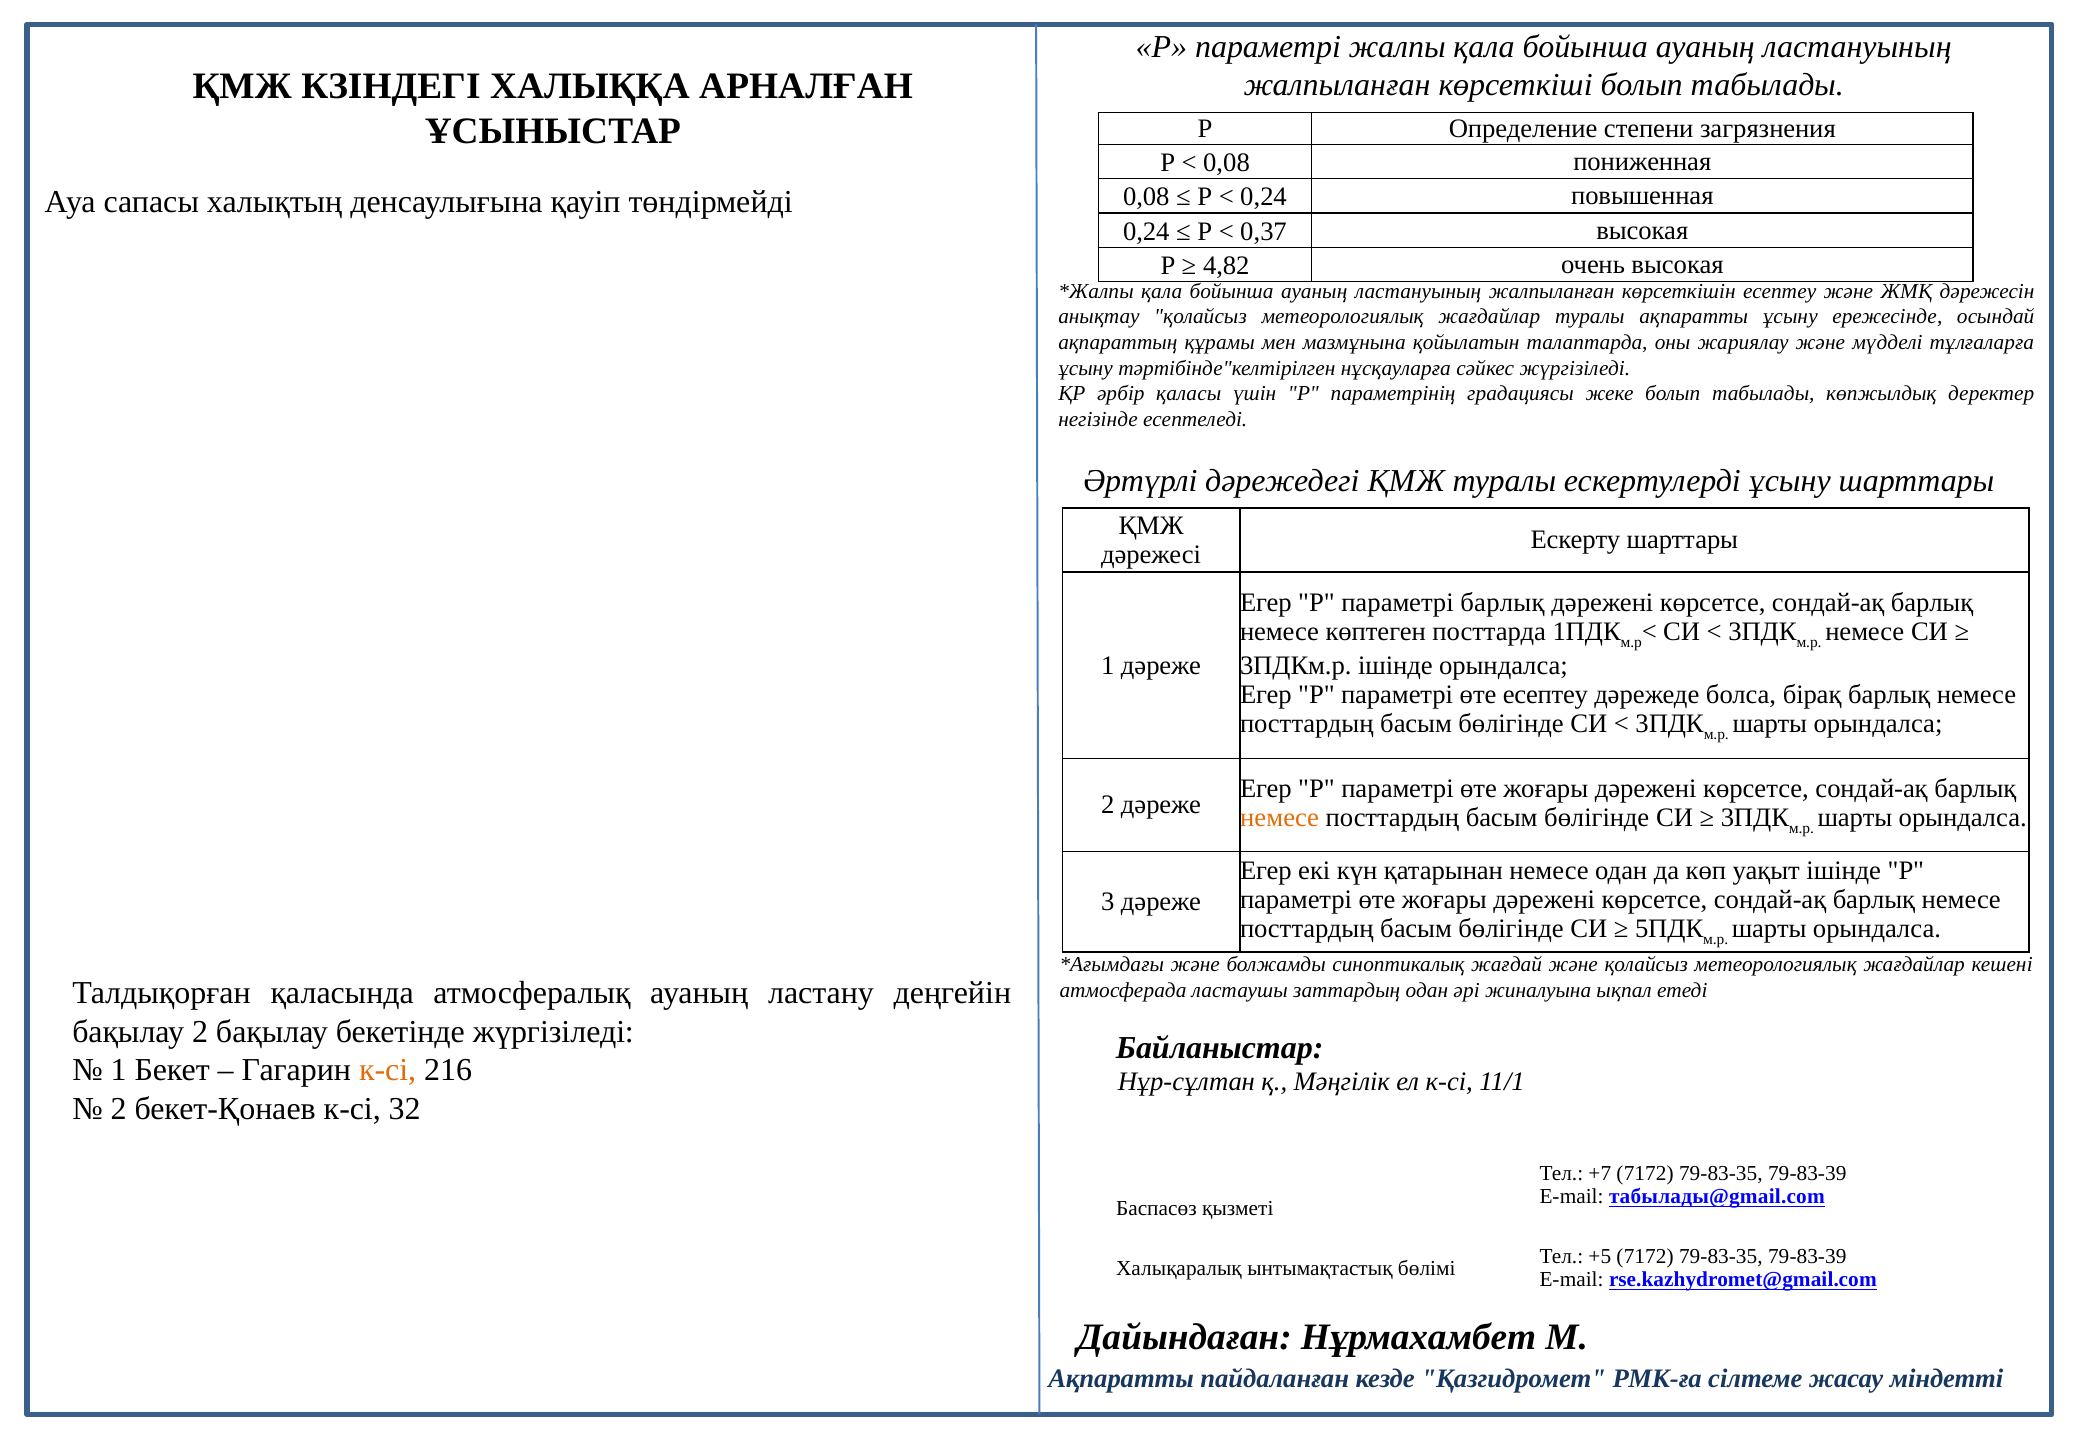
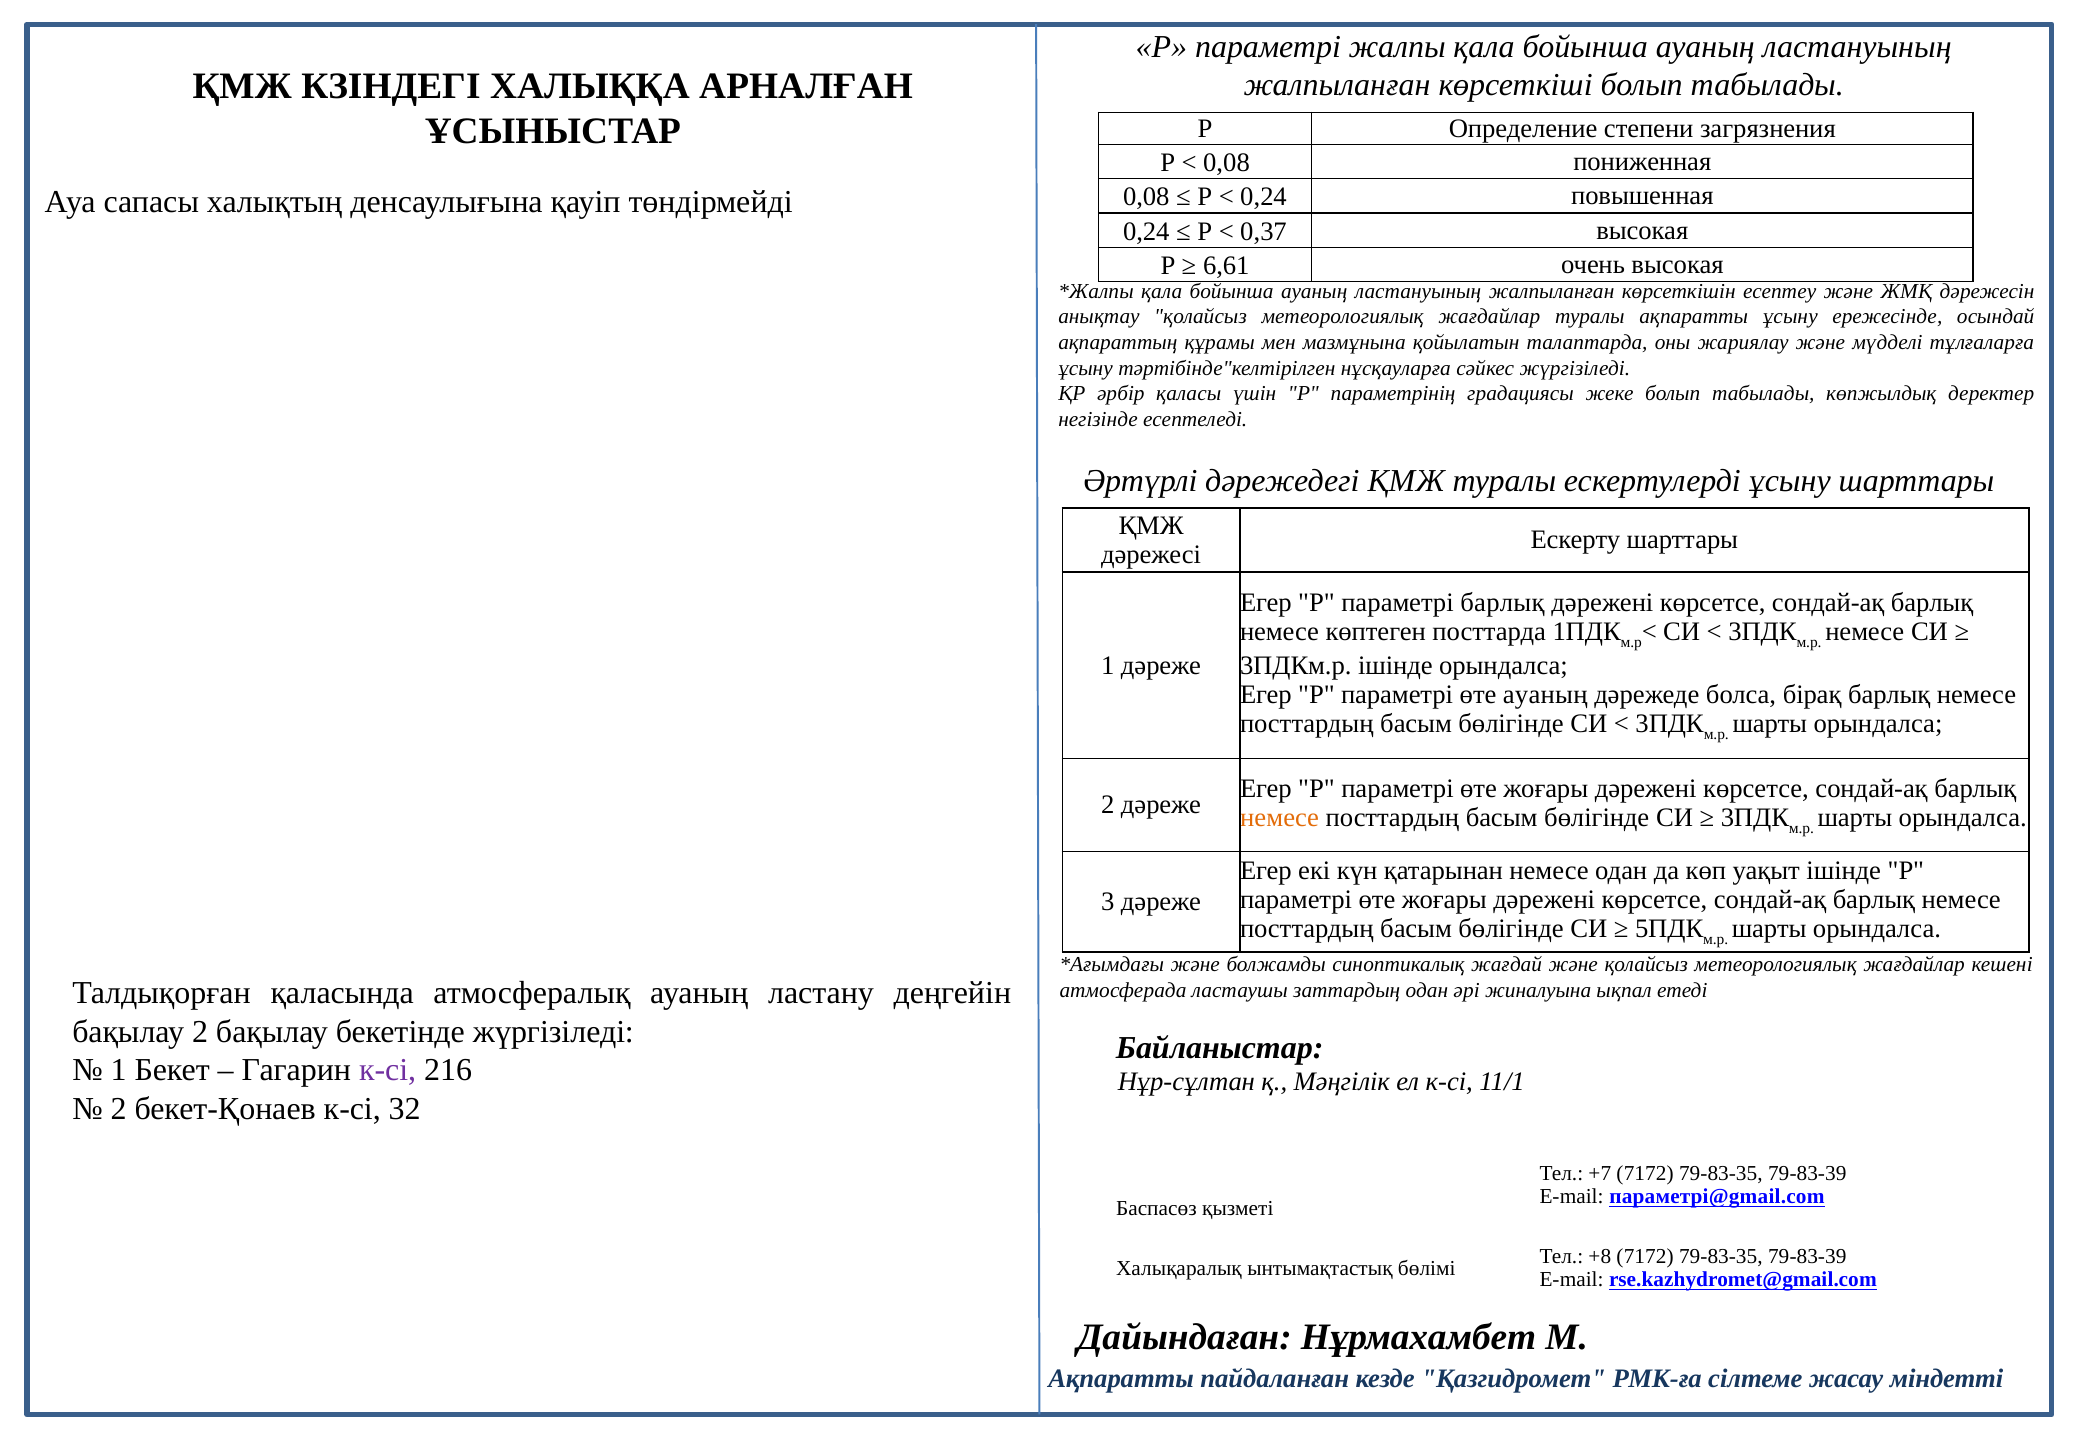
4,82: 4,82 -> 6,61 (1226, 266)
өте есептеу: есептеу -> ауаның (1545, 695)
к-сі colour: orange -> purple (388, 1070)
табылады@gmail.com: табылады@gmail.com -> параметрі@gmail.com (1717, 1197)
+5: +5 -> +8 (1600, 1257)
